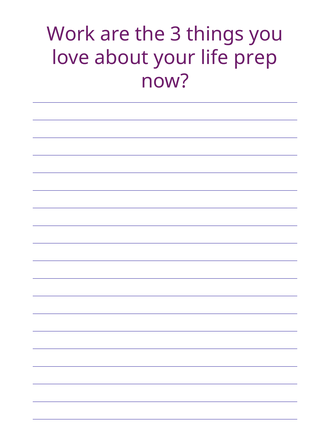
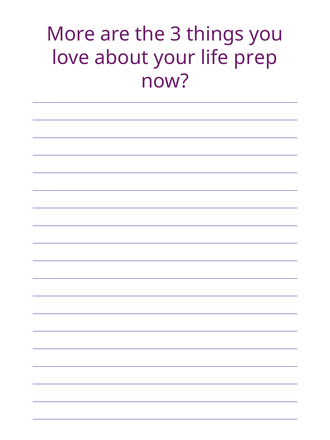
Work: Work -> More (71, 34)
